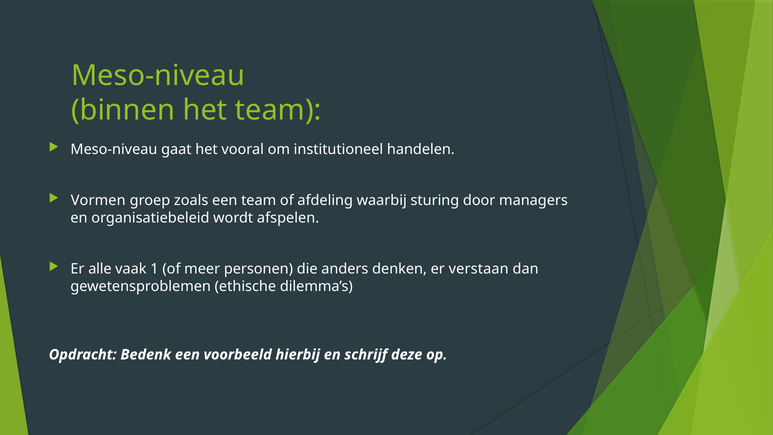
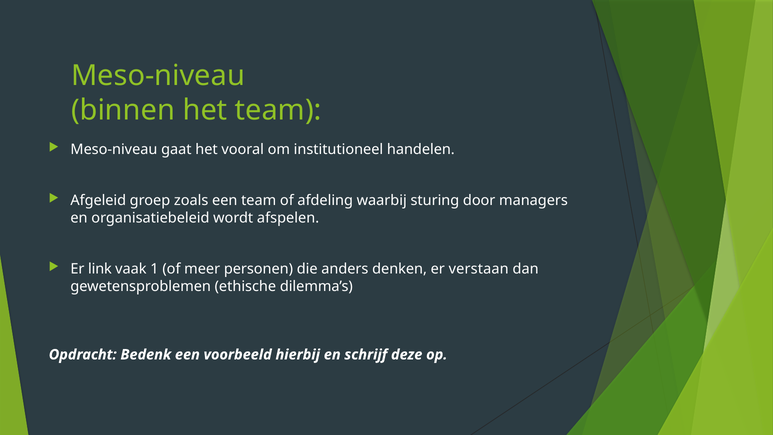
Vormen: Vormen -> Afgeleid (98, 201)
alle: alle -> link (100, 269)
